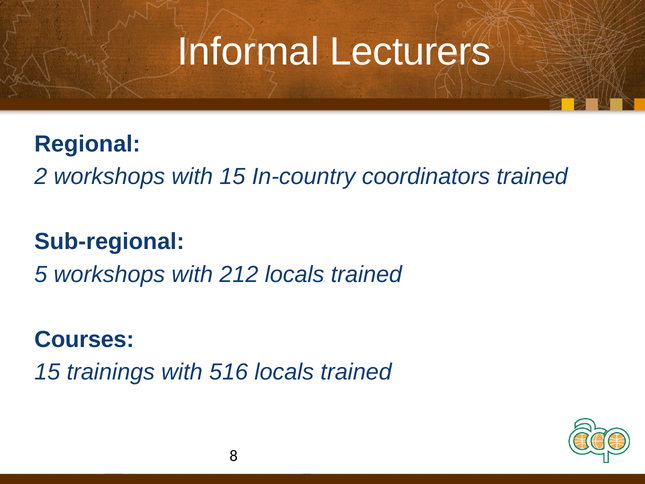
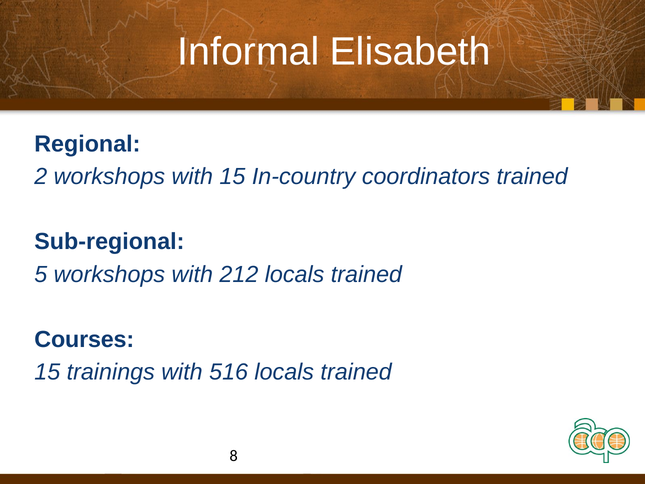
Lecturers: Lecturers -> Elisabeth (410, 52)
